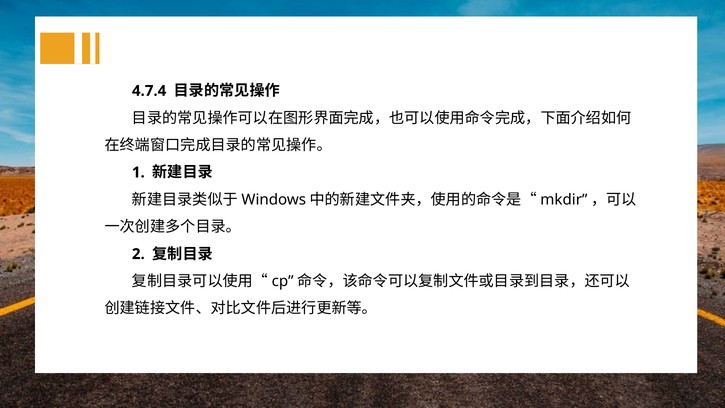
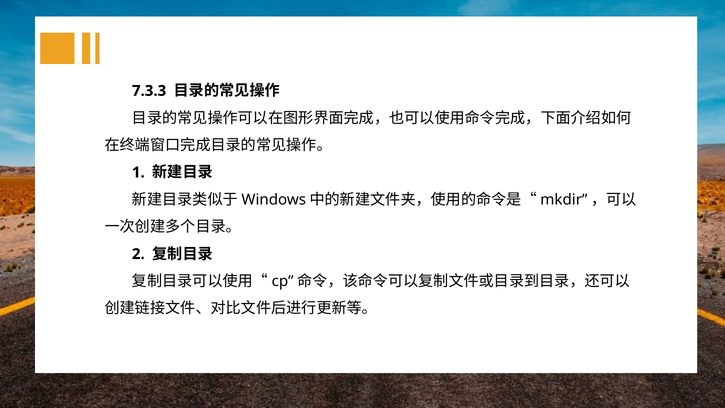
4.7.4: 4.7.4 -> 7.3.3 (149, 91)
